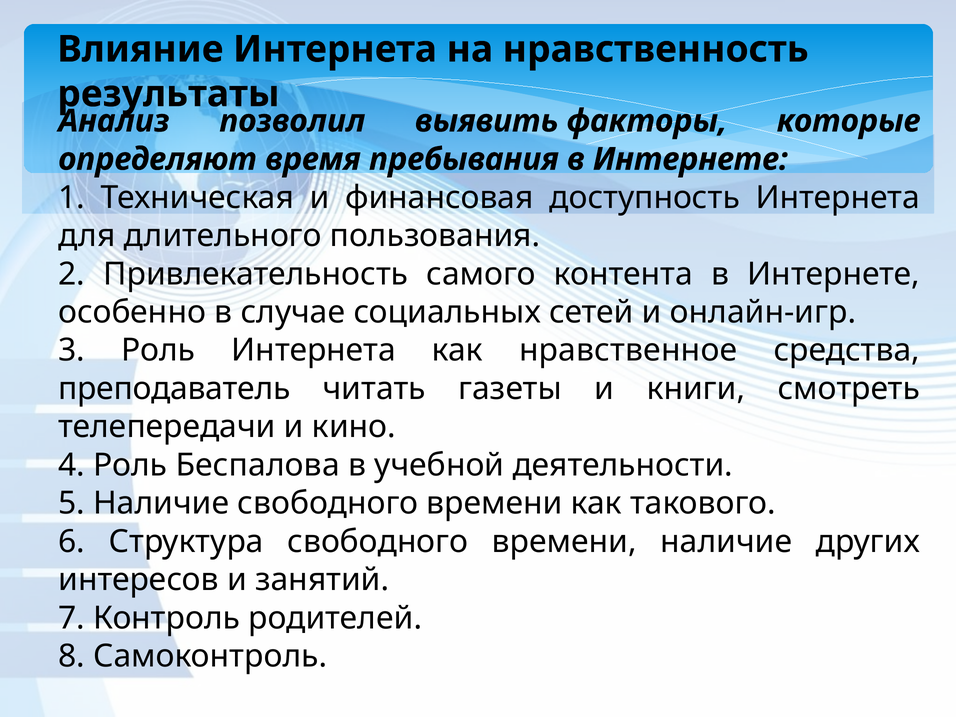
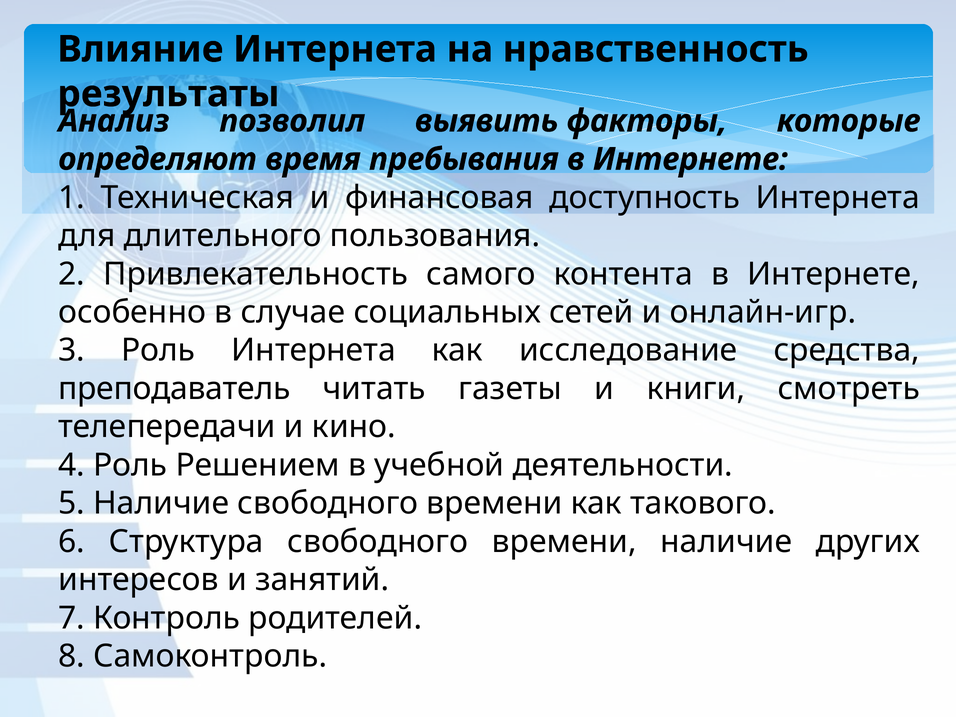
нравственное: нравственное -> исследование (628, 350)
Беспалова: Беспалова -> Решением (258, 465)
